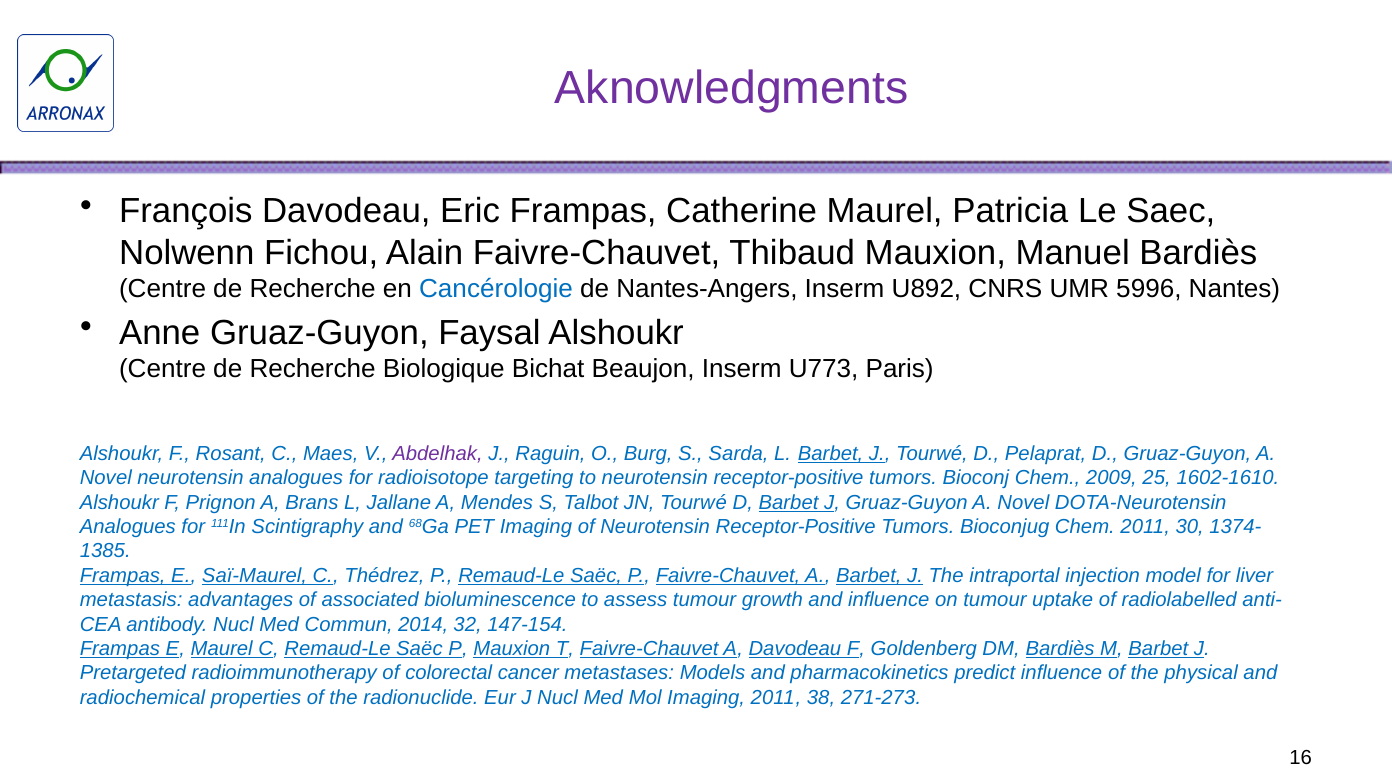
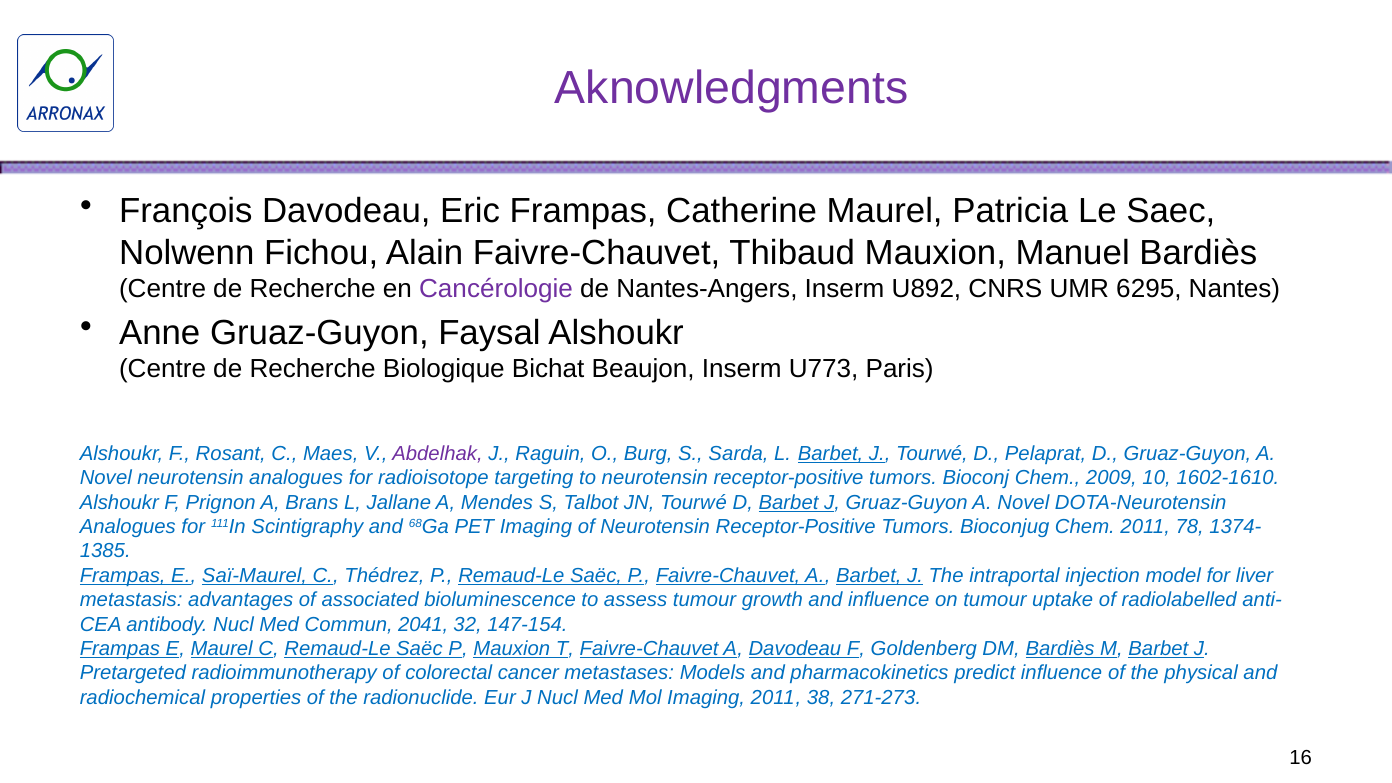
Cancérologie colour: blue -> purple (496, 289)
5996: 5996 -> 6295 (1149, 289)
25: 25 -> 10 (1157, 478)
30: 30 -> 78 (1190, 527)
2014: 2014 -> 2041 (423, 624)
